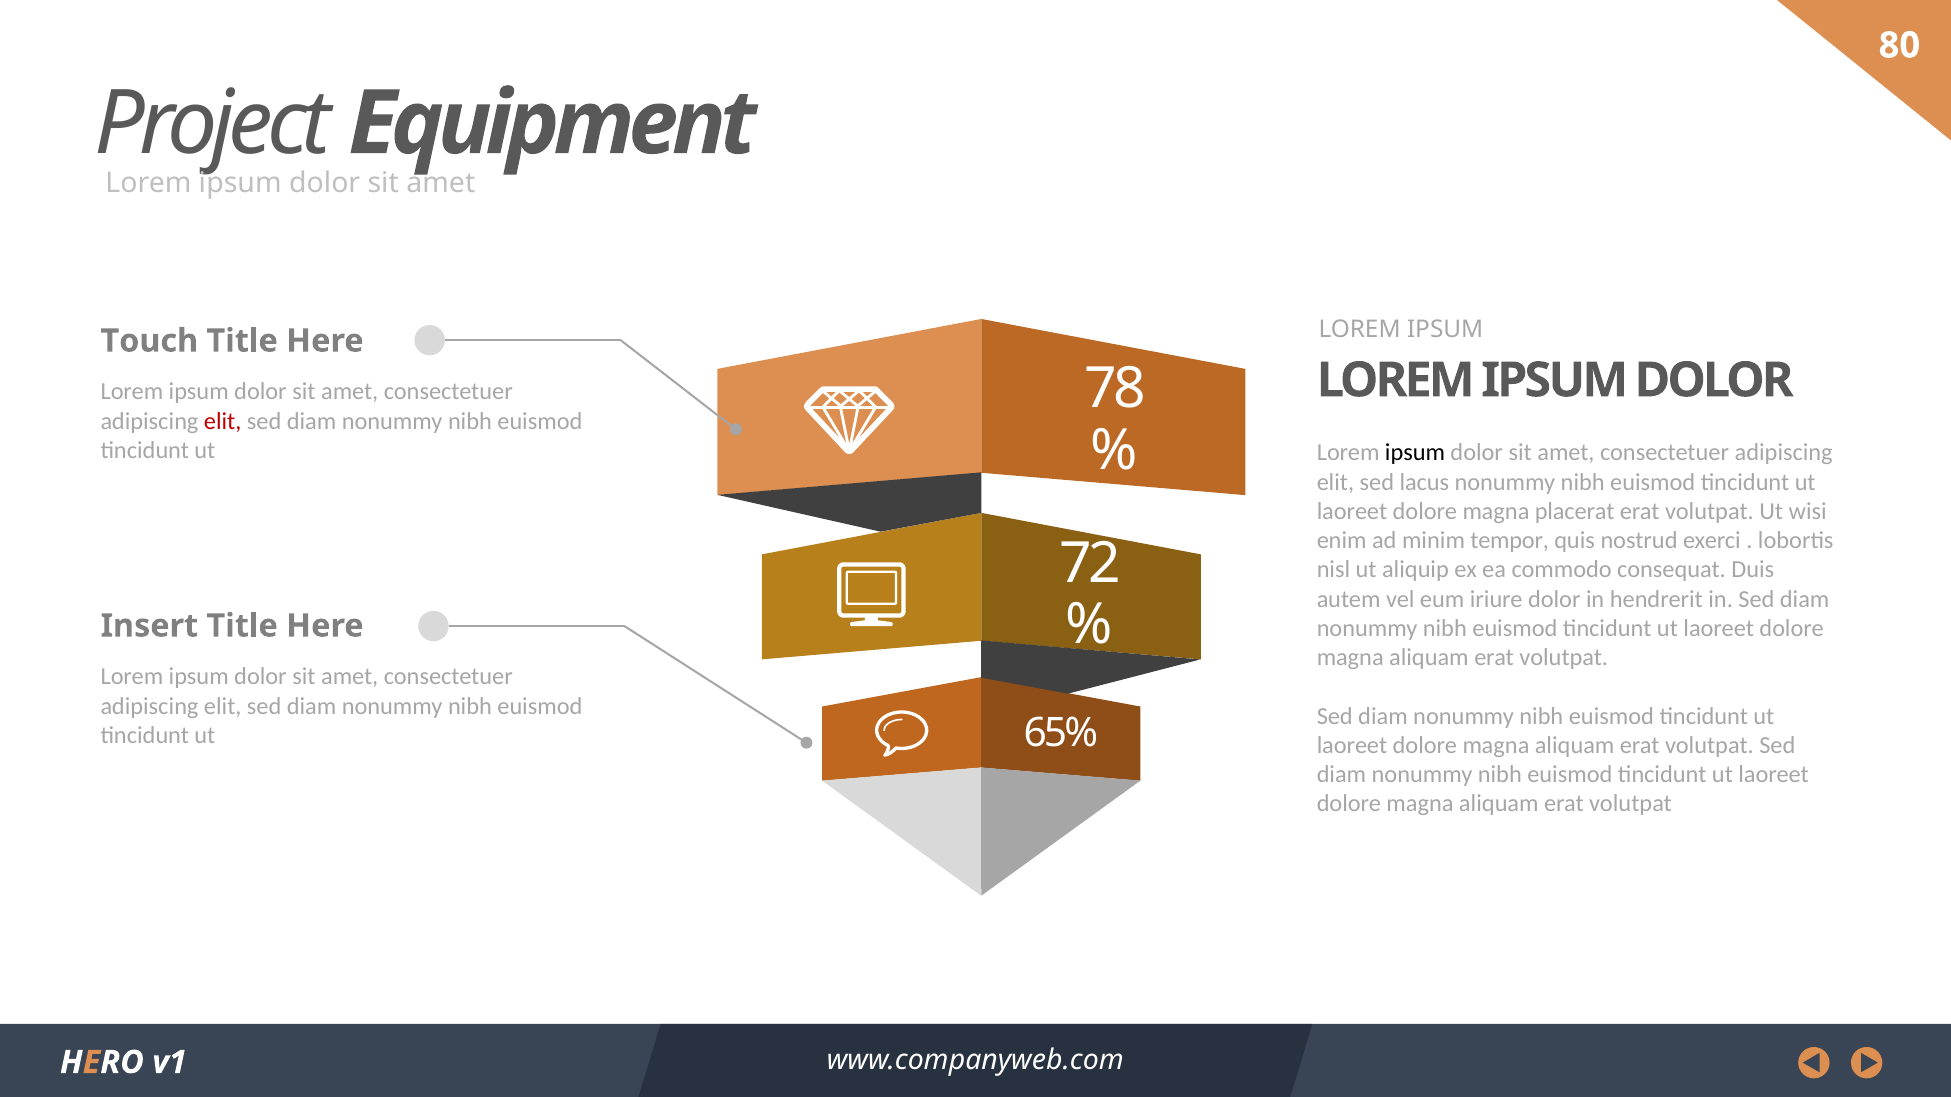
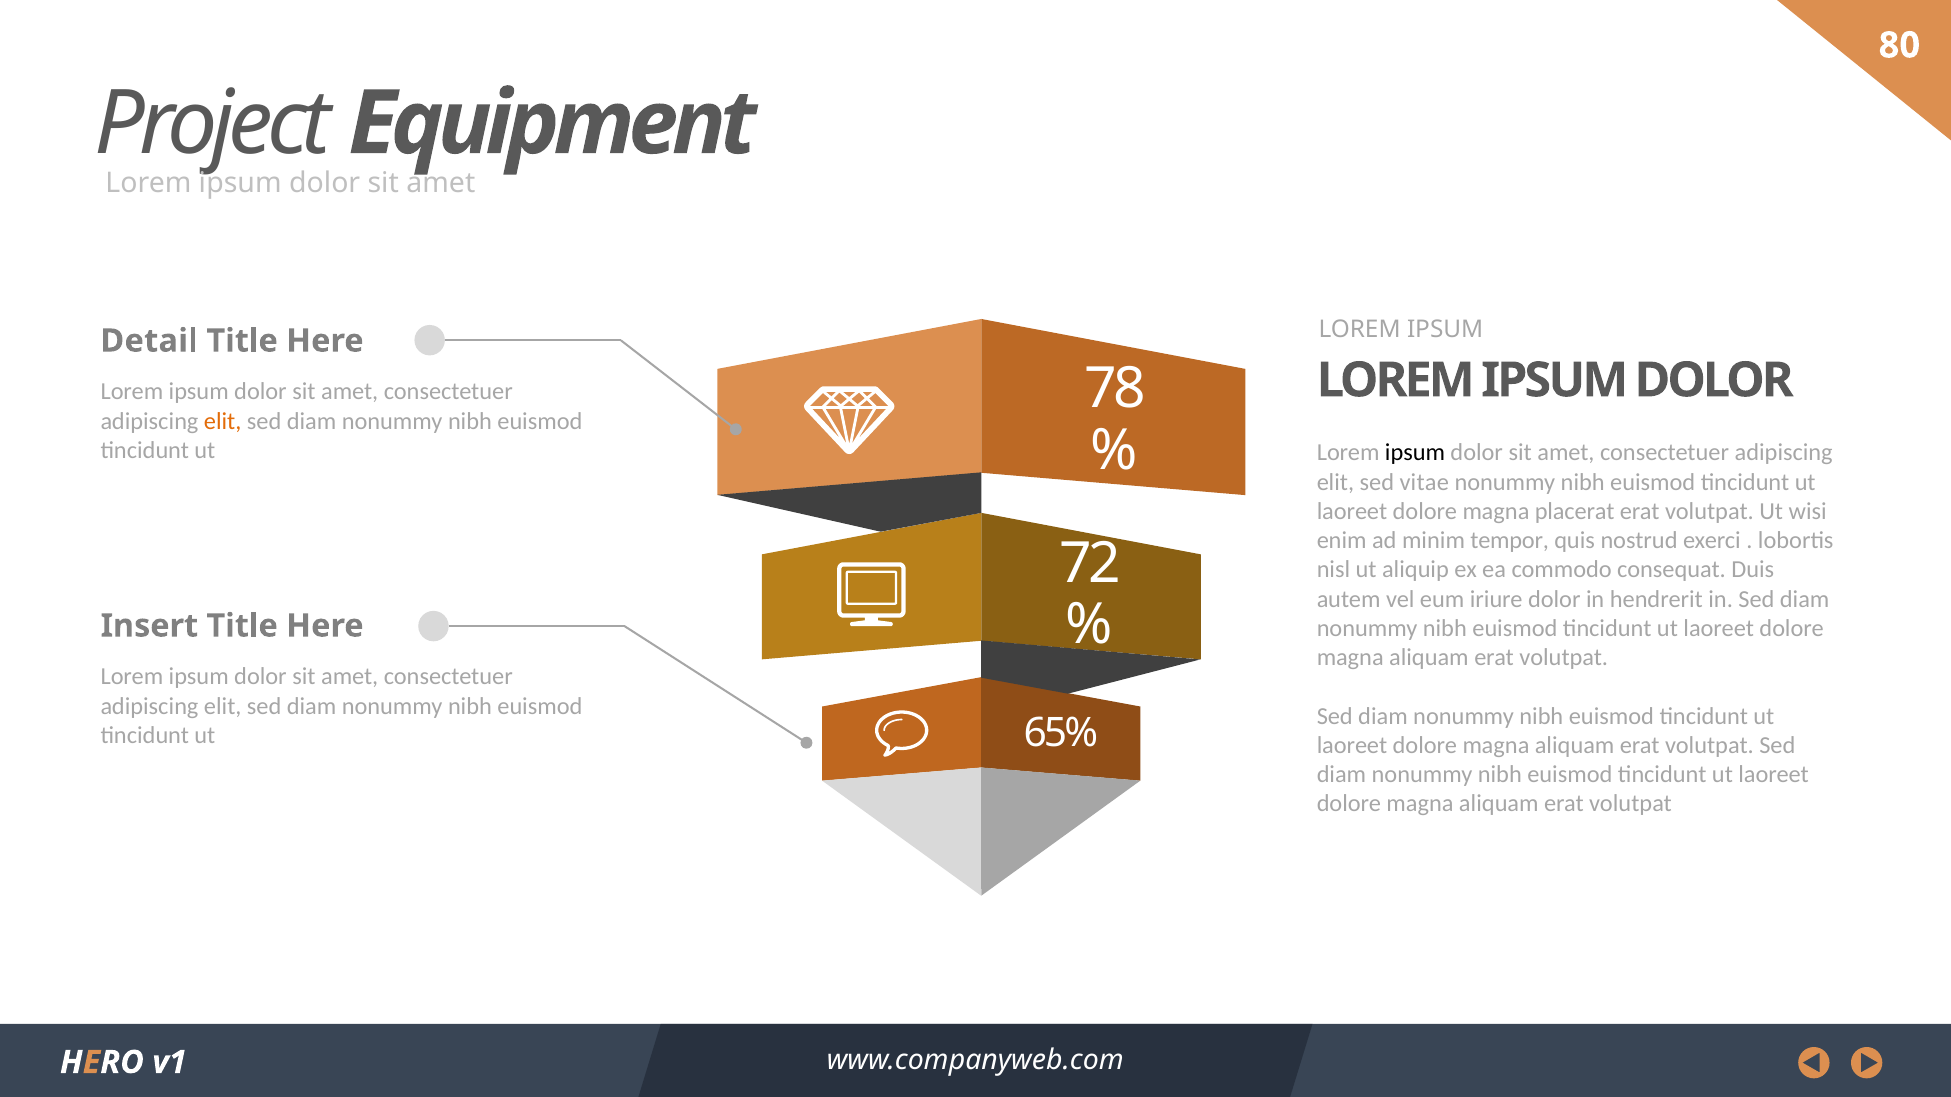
Touch: Touch -> Detail (149, 341)
elit colour: red -> orange (223, 421)
lacus: lacus -> vitae (1424, 482)
